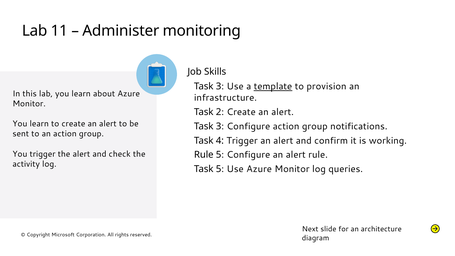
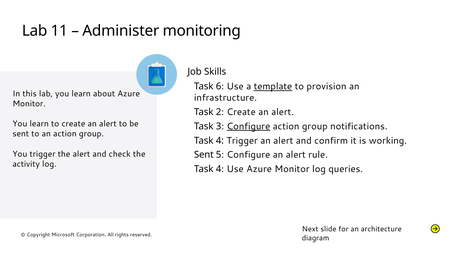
3: 3 -> 6 (219, 86)
Configure underline: none -> present (248, 126)
Rule: Rule -> Sent (204, 155)
5: 5 -> 4 (219, 169)
